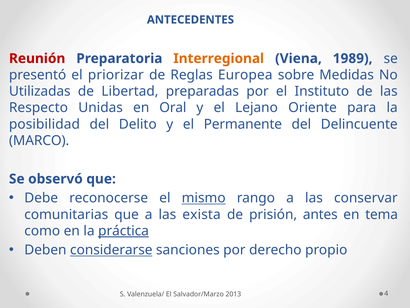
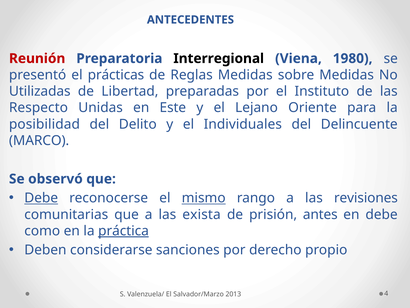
Interregional colour: orange -> black (219, 58)
1989: 1989 -> 1980 (353, 58)
priorizar: priorizar -> prácticas (116, 75)
Reglas Europea: Europea -> Medidas (245, 75)
Oral: Oral -> Este (173, 108)
Permanente: Permanente -> Individuales (243, 124)
Debe underline: none -> present (41, 198)
conservar: conservar -> revisiones (366, 198)
en tema: tema -> debe (382, 214)
considerarse underline: present -> none (111, 250)
